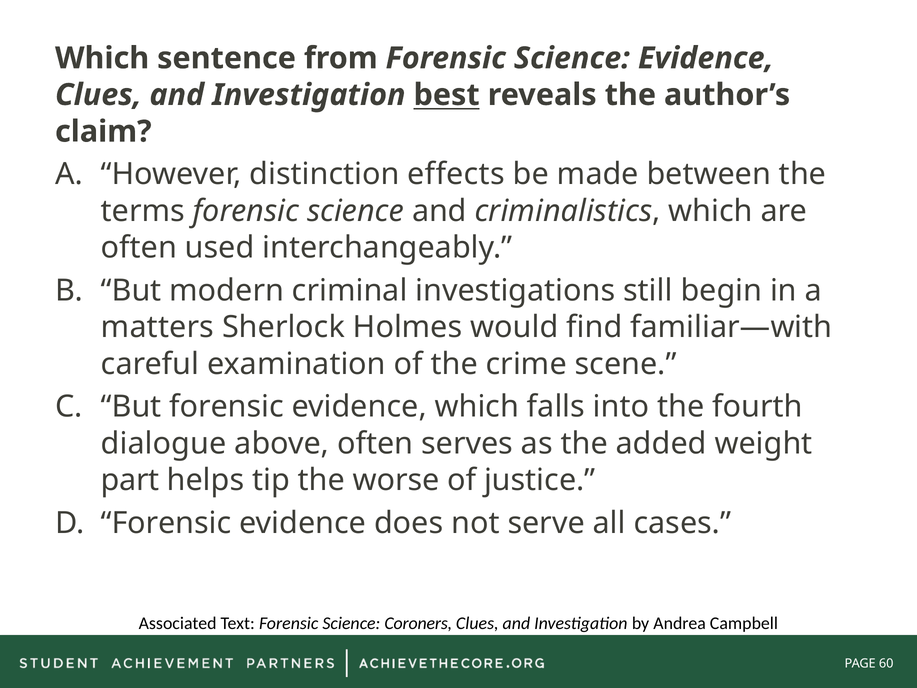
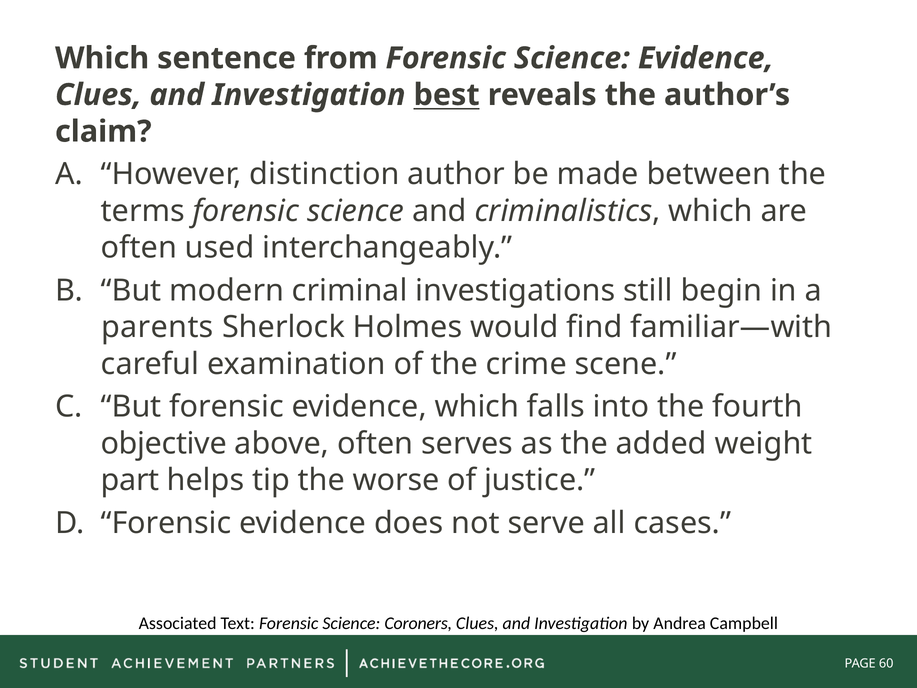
effects: effects -> author (456, 174)
matters: matters -> parents (157, 327)
dialogue: dialogue -> objective (164, 443)
